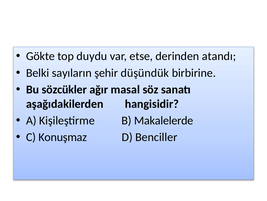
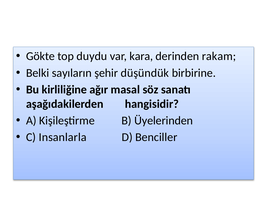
etse: etse -> kara (141, 56)
atandı: atandı -> rakam (219, 56)
sözcükler: sözcükler -> kirliliğine (64, 89)
Makalelerde: Makalelerde -> Üyelerinden (164, 120)
Konuşmaz: Konuşmaz -> Insanlarla (63, 137)
